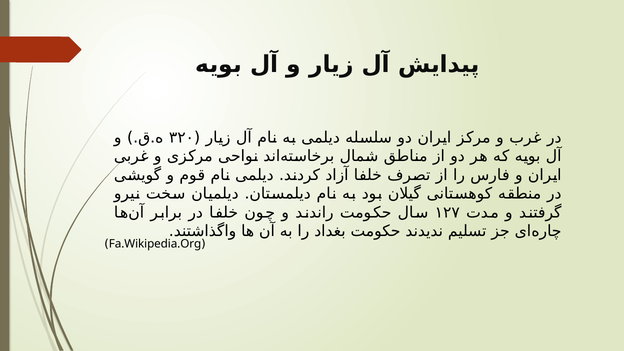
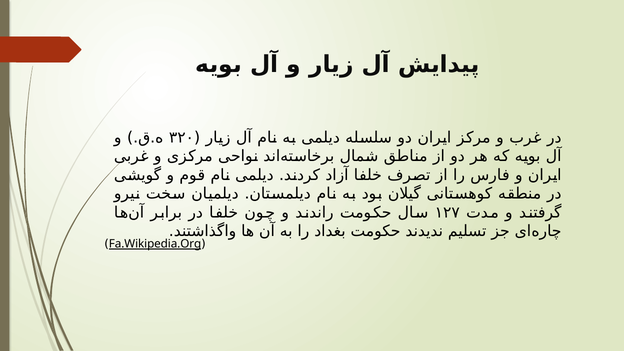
Fa.Wikipedia.Org underline: none -> present (155, 244)
